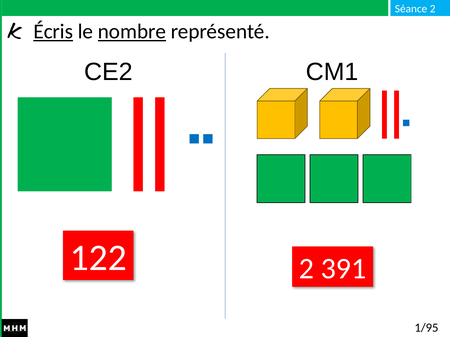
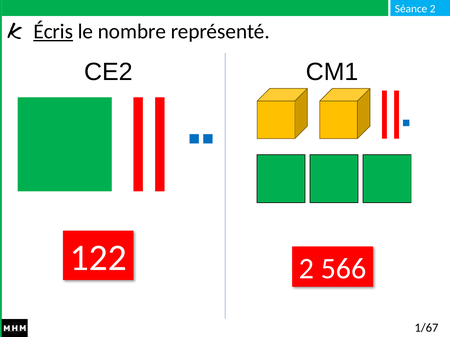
nombre underline: present -> none (132, 32)
391: 391 -> 566 (343, 269)
1/95: 1/95 -> 1/67 (426, 328)
